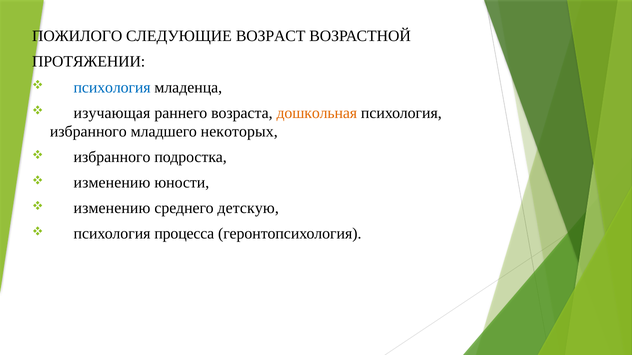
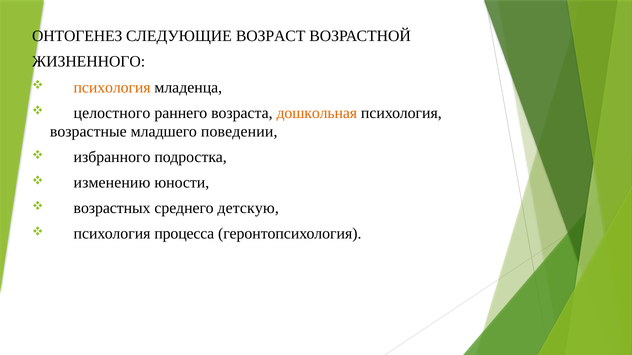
ПОЖИЛОГО: ПОЖИЛОГО -> ОНТОГЕНЕЗ (77, 36)
ПРОТЯЖЕНИИ: ПРОТЯЖЕНИИ -> ЖИЗНЕННОГО (89, 62)
психология colour: blue -> orange (112, 87)
изучающая: изучающая -> целостного (112, 113)
избранного: избранного -> возрастные (88, 132)
некоторых: некоторых -> поведении (239, 132)
изменению: изменению -> возрастных (112, 209)
